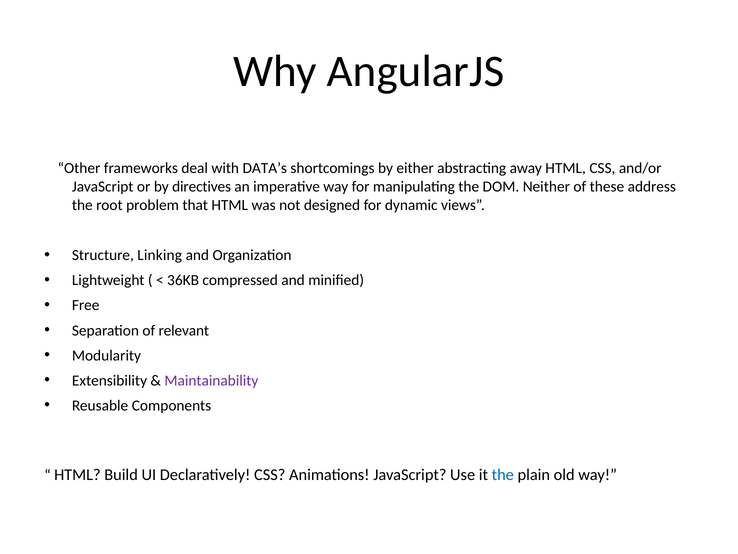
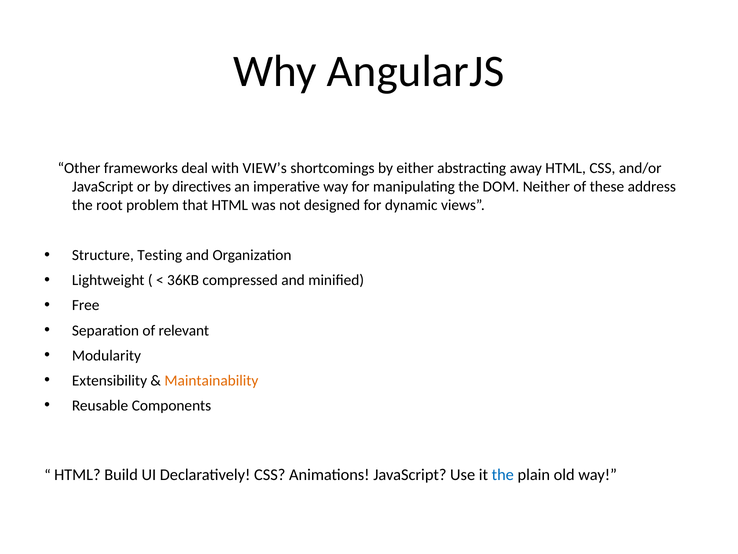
DATA’s: DATA’s -> VIEW’s (265, 168)
Linking: Linking -> Testing (160, 255)
Maintainability colour: purple -> orange (211, 380)
